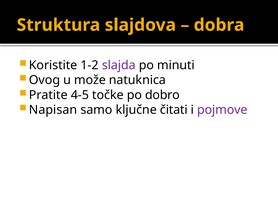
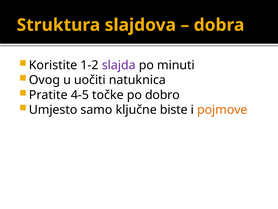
može: može -> uočiti (90, 80)
Napisan: Napisan -> Umjesto (53, 110)
čitati: čitati -> biste (174, 110)
pojmove colour: purple -> orange (222, 110)
